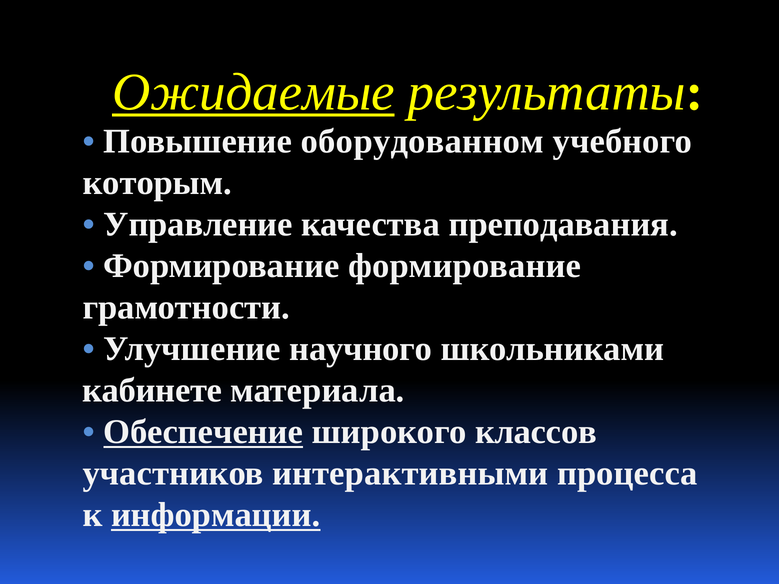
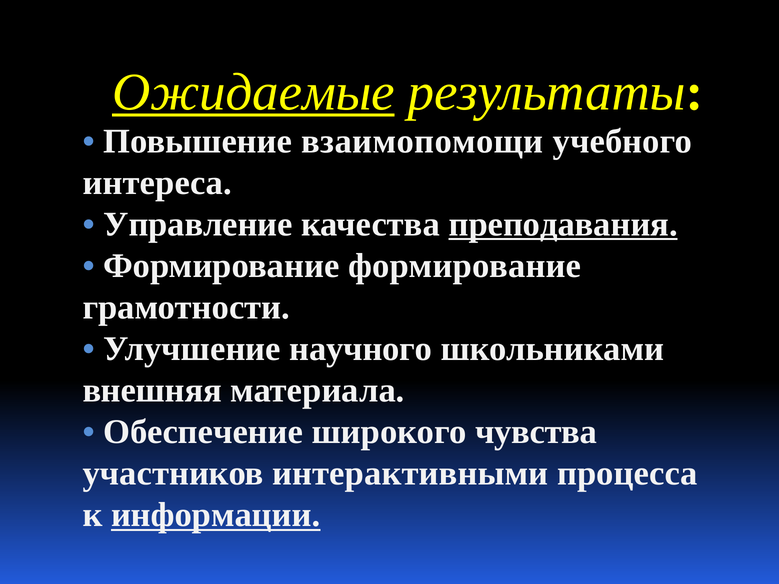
оборудованном: оборудованном -> взаимопомощи (422, 141)
которым: которым -> интереса (157, 183)
преподавания underline: none -> present (563, 224)
кабинете: кабинете -> внешняя (152, 391)
Обеспечение underline: present -> none (203, 432)
классов: классов -> чувства (536, 432)
